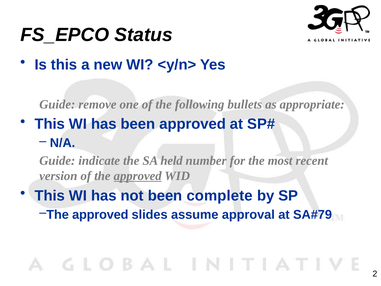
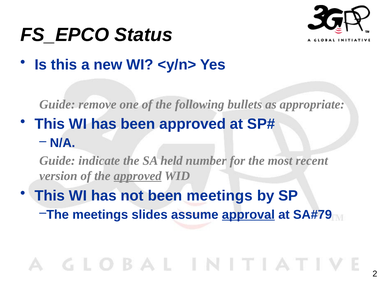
been complete: complete -> meetings (220, 195)
approved: approved -> meetings (100, 214)
approval underline: none -> present (248, 214)
